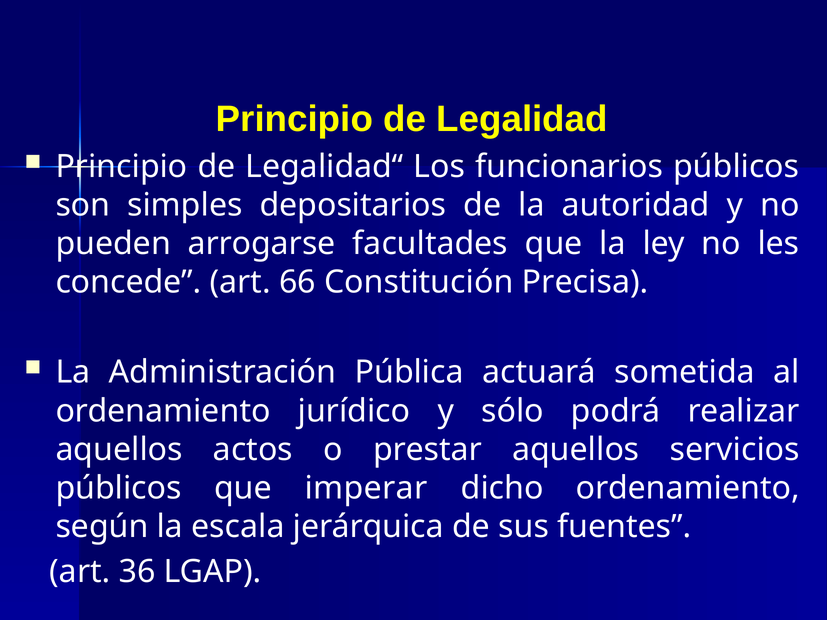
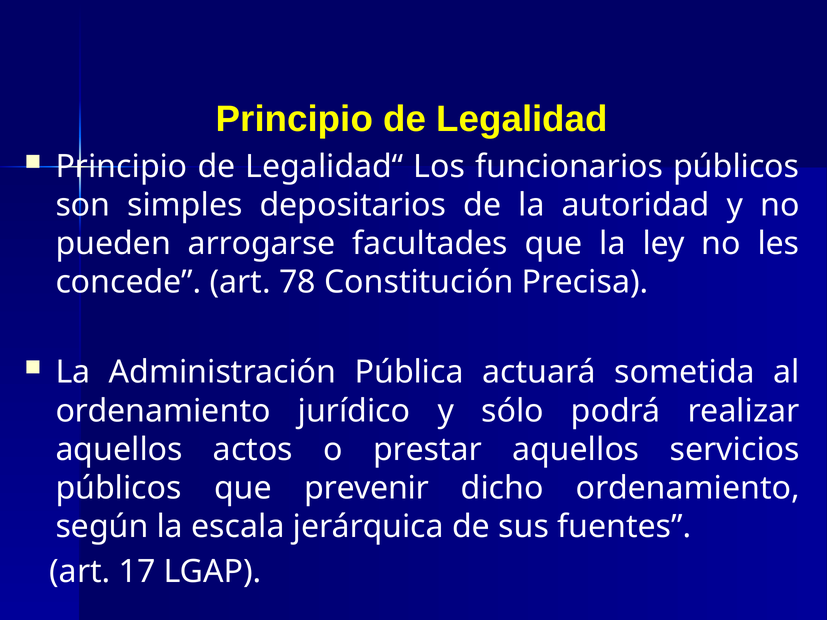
66: 66 -> 78 (297, 282)
imperar: imperar -> prevenir (367, 488)
36: 36 -> 17 (137, 572)
